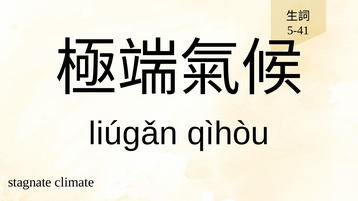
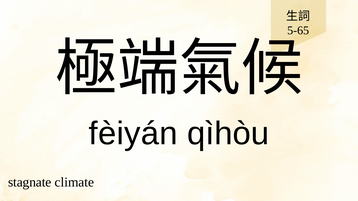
5-41: 5-41 -> 5-65 (298, 31)
liúgǎn: liúgǎn -> fèiyán (133, 134)
